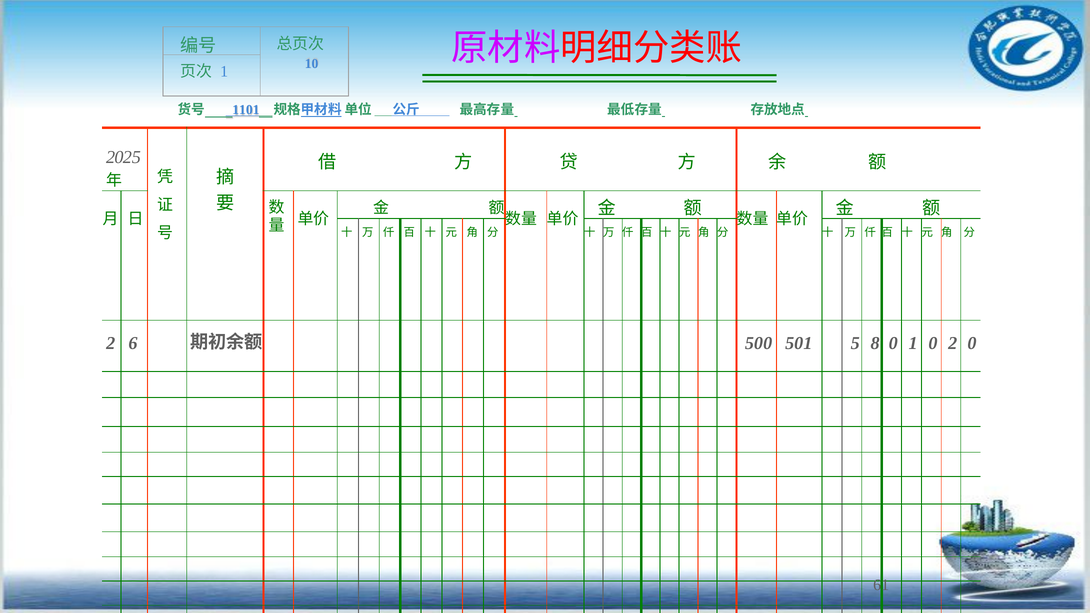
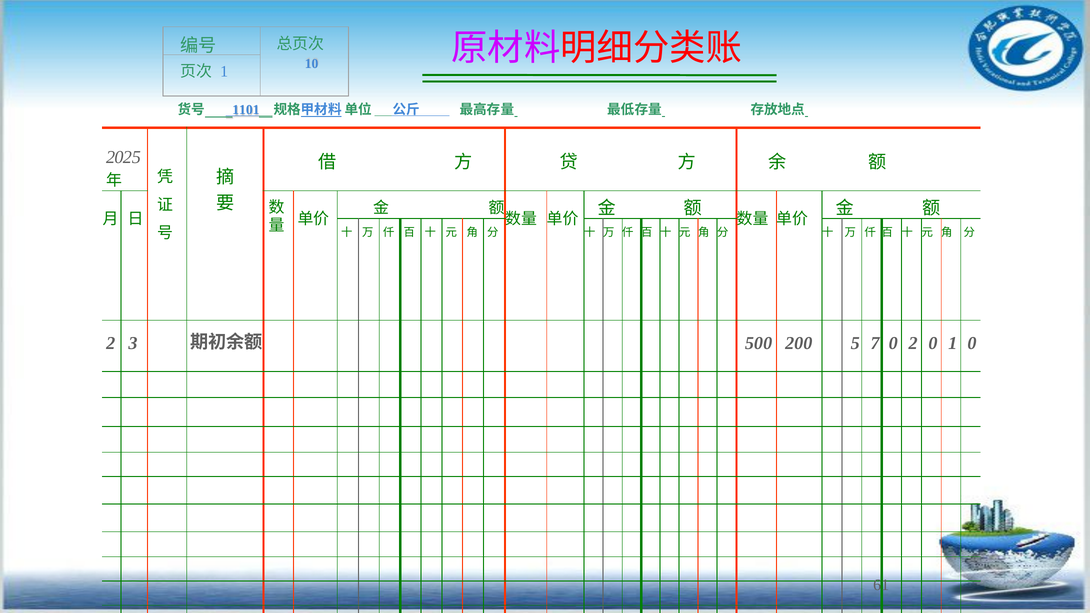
6: 6 -> 3 (133, 344)
501: 501 -> 200 (799, 344)
8: 8 -> 7 (875, 344)
0 1: 1 -> 2 (913, 344)
0 2: 2 -> 1 (953, 344)
